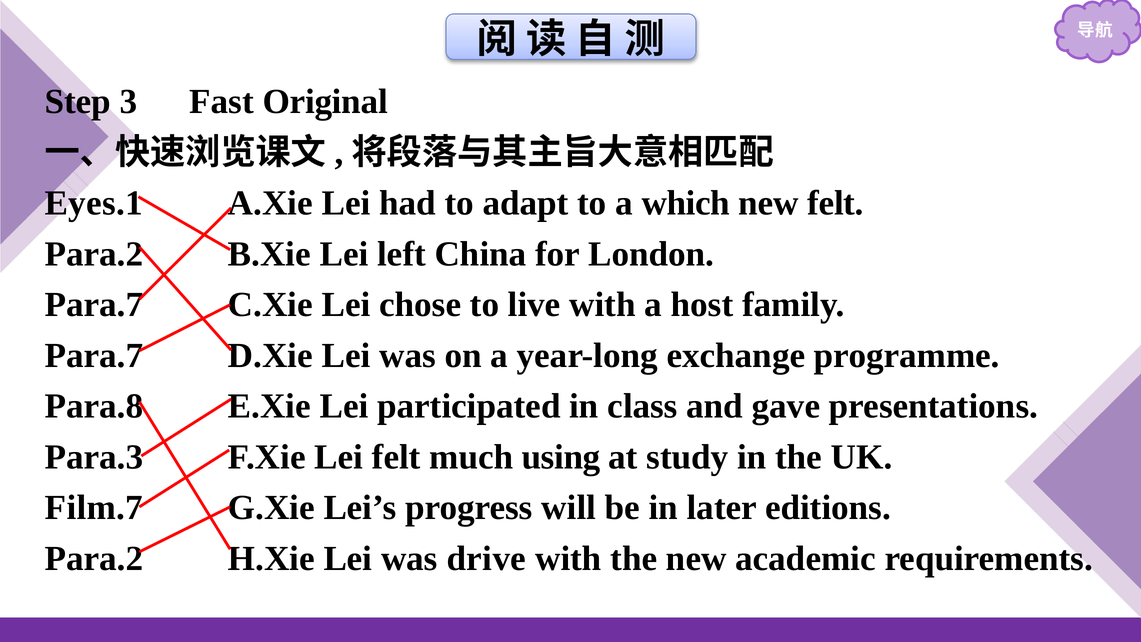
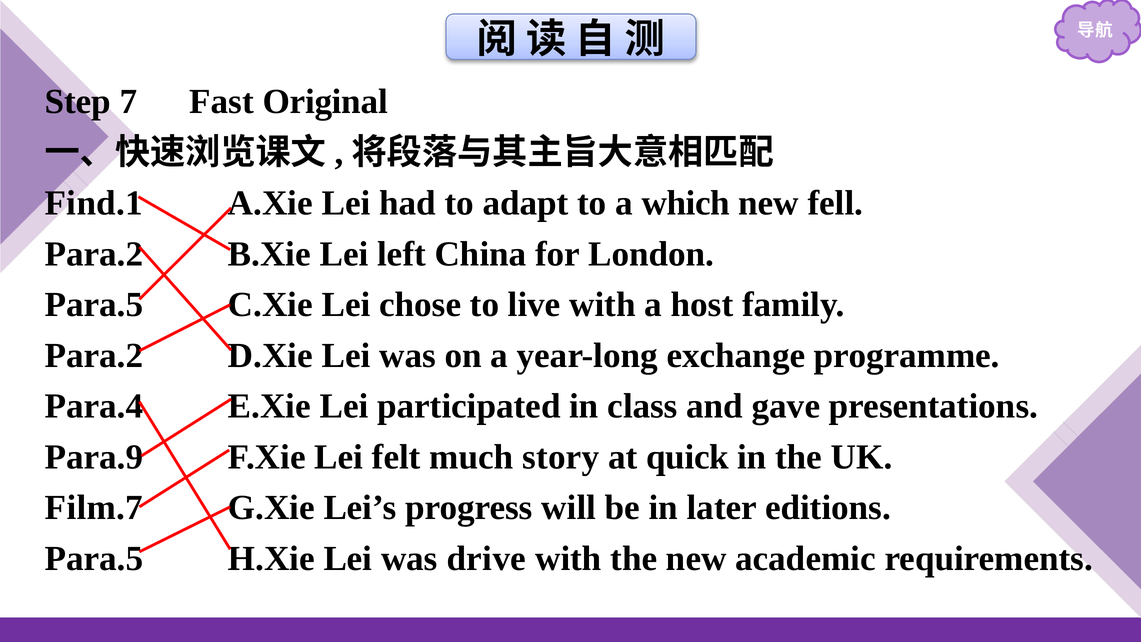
3: 3 -> 7 (129, 102)
Eyes.1: Eyes.1 -> Find.1 (94, 203)
new felt: felt -> fell (835, 203)
Para.7: Para.7 -> Para.5 (94, 305)
Para.7: Para.7 -> Para.2 (94, 355)
Para.8: Para.8 -> Para.4 (94, 406)
Para.3: Para.3 -> Para.9 (94, 457)
using: using -> story (561, 457)
study: study -> quick (688, 457)
Para.2: Para.2 -> Para.5 (94, 558)
